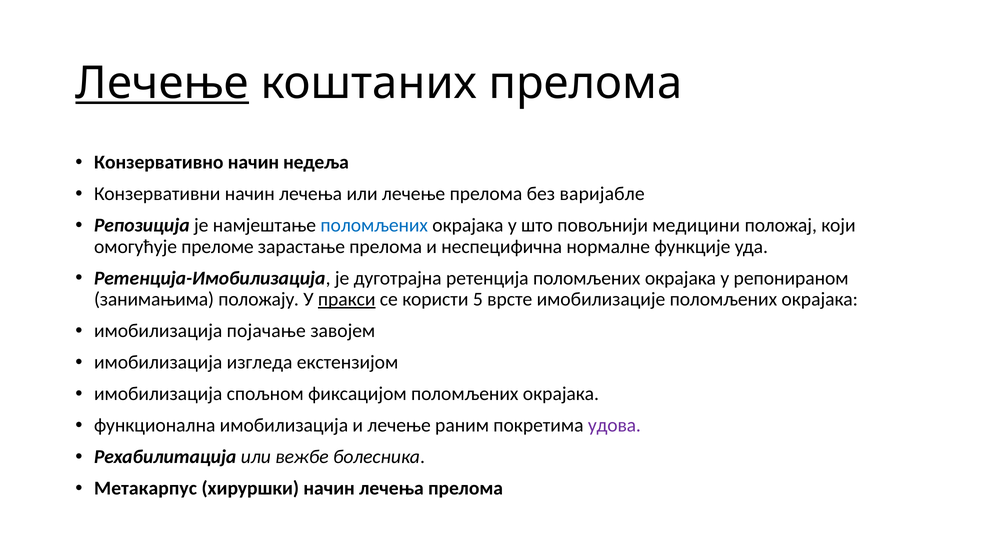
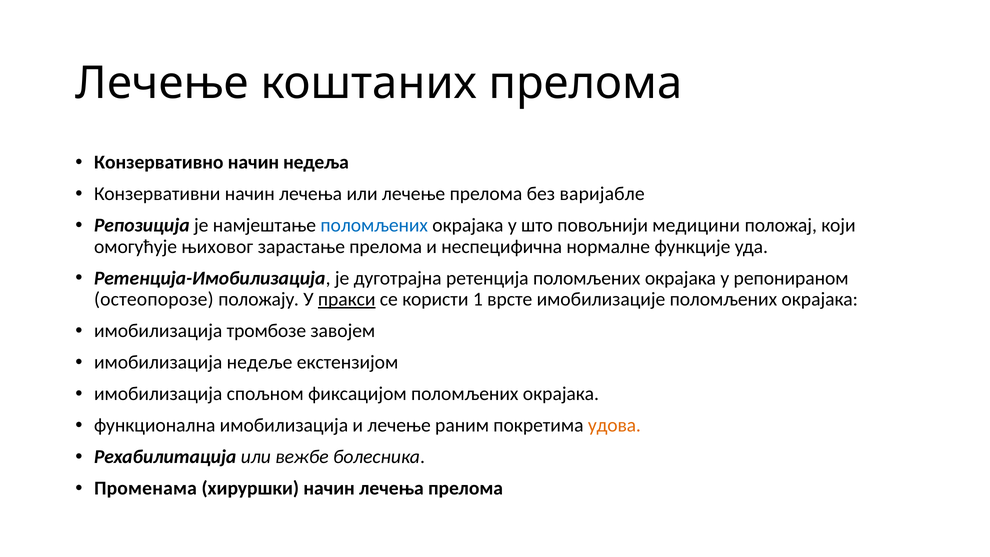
Лечење underline: present -> none (162, 83)
преломе: преломе -> њиховог (217, 247)
занимањима: занимањима -> остеопорозе (154, 299)
5: 5 -> 1 (478, 299)
појачање: појачање -> тромбозе (266, 331)
изгледа: изгледа -> недеље (260, 362)
удова colour: purple -> orange (614, 425)
Метакарпус: Метакарпус -> Променама (145, 488)
